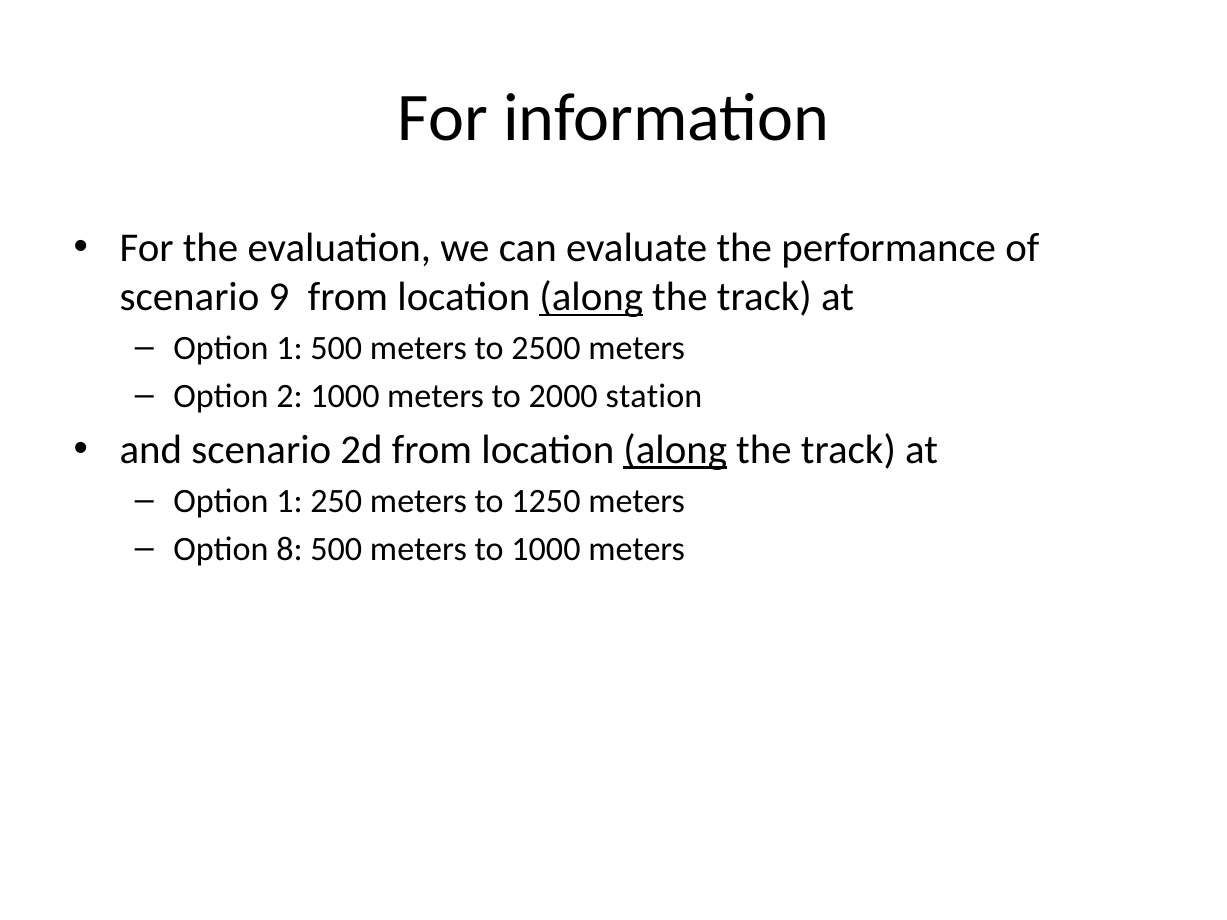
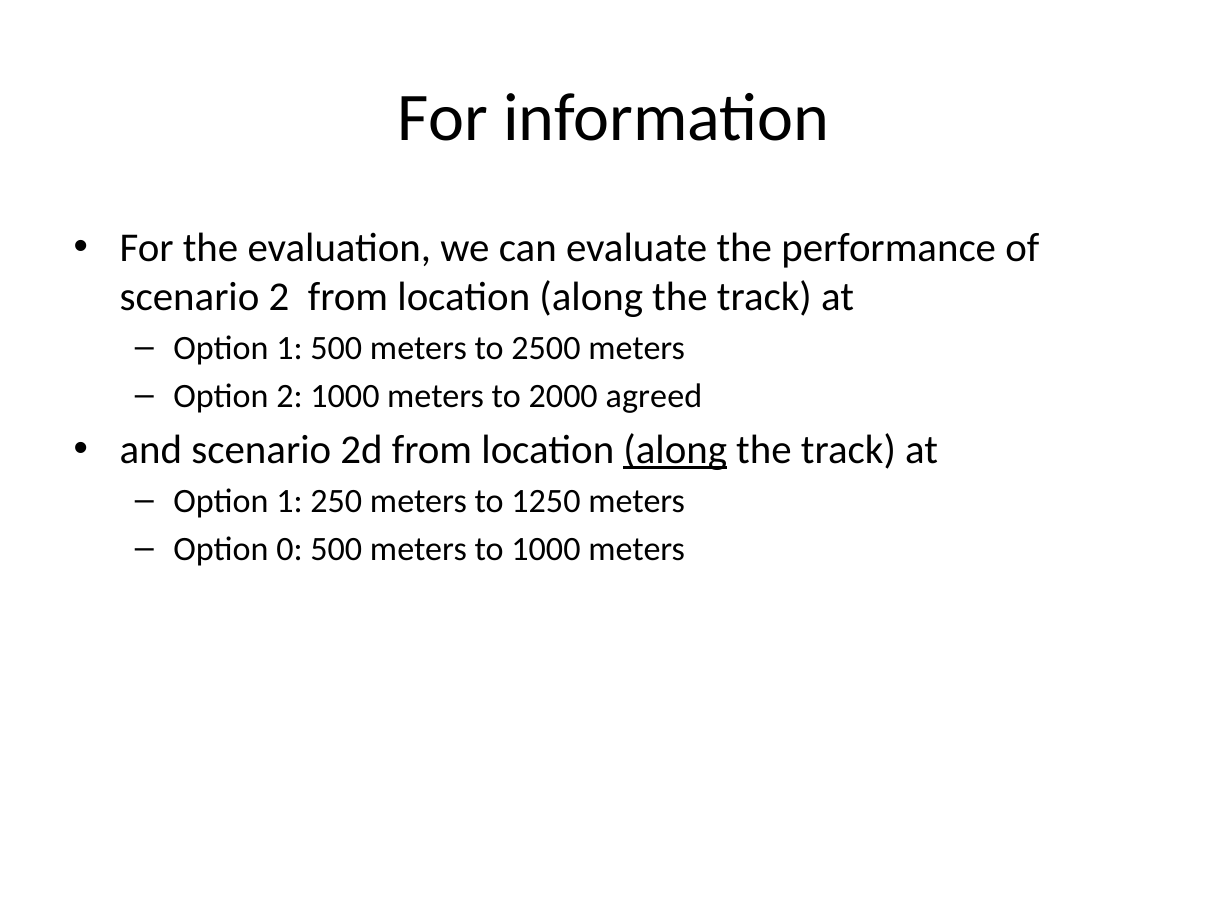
scenario 9: 9 -> 2 (279, 297)
along underline: present -> none (591, 297)
station: station -> agreed (654, 397)
8: 8 -> 0 (290, 549)
